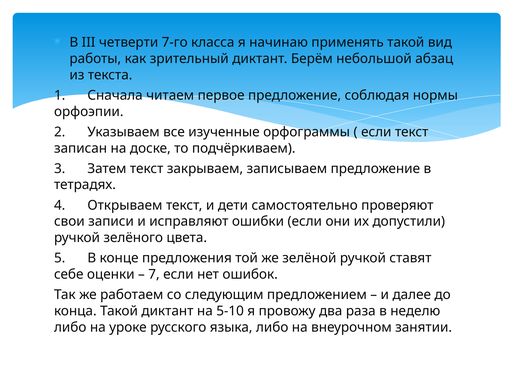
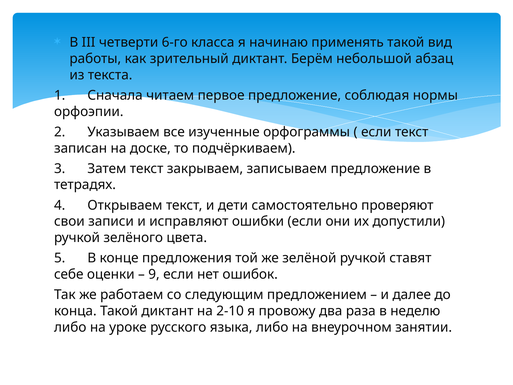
7-го: 7-го -> 6-го (175, 42)
7: 7 -> 9 (154, 274)
5-10: 5-10 -> 2-10 (230, 311)
